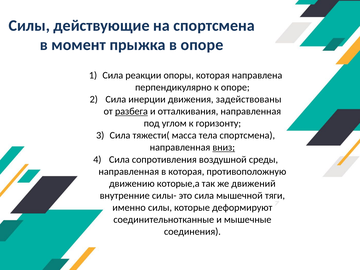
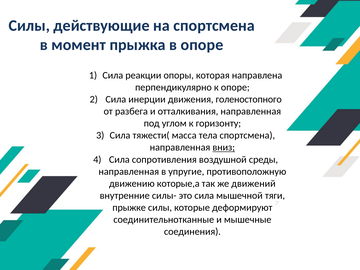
задействованы: задействованы -> голеностопного (249, 99)
разбега underline: present -> none (131, 111)
в которая: которая -> упругие (186, 171)
именно: именно -> прыжке (129, 207)
